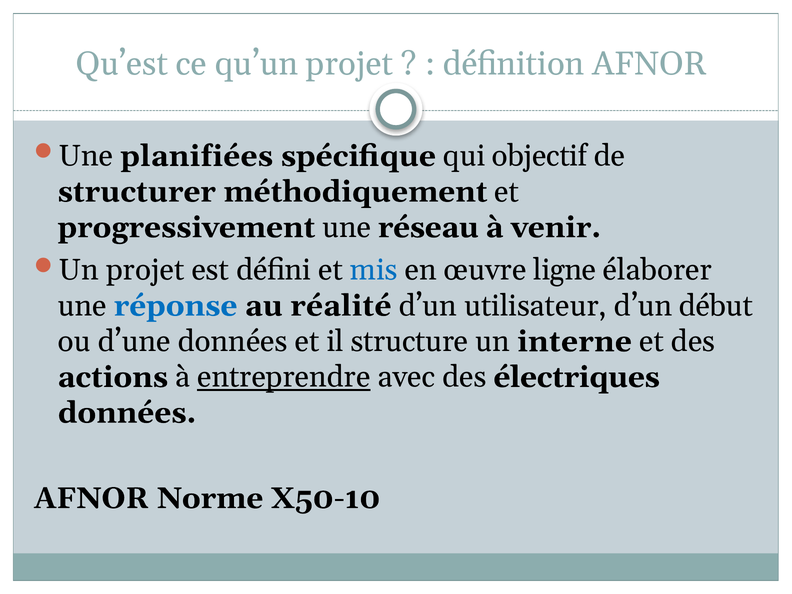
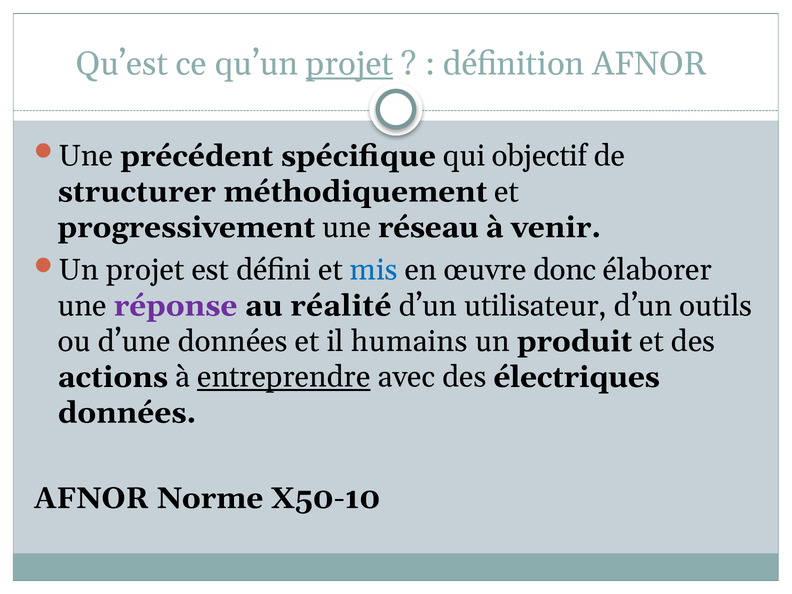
projet underline: none -> present (349, 64)
planifiées: planifiées -> précédent (197, 156)
ligne: ligne -> donc (565, 270)
réponse colour: blue -> purple (176, 306)
début: début -> outils (716, 306)
structure: structure -> humains (409, 341)
interne: interne -> produit (575, 341)
